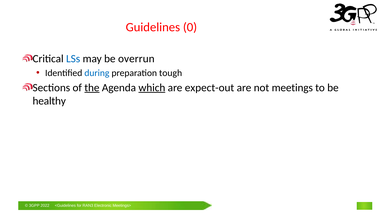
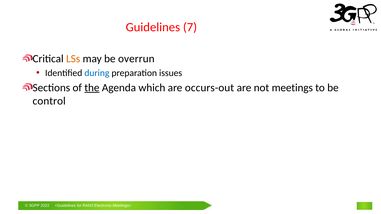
0: 0 -> 7 (190, 27)
LSs colour: blue -> orange (73, 59)
tough: tough -> issues (171, 73)
which underline: present -> none (152, 88)
expect-out: expect-out -> occurs-out (209, 88)
healthy: healthy -> control (49, 101)
